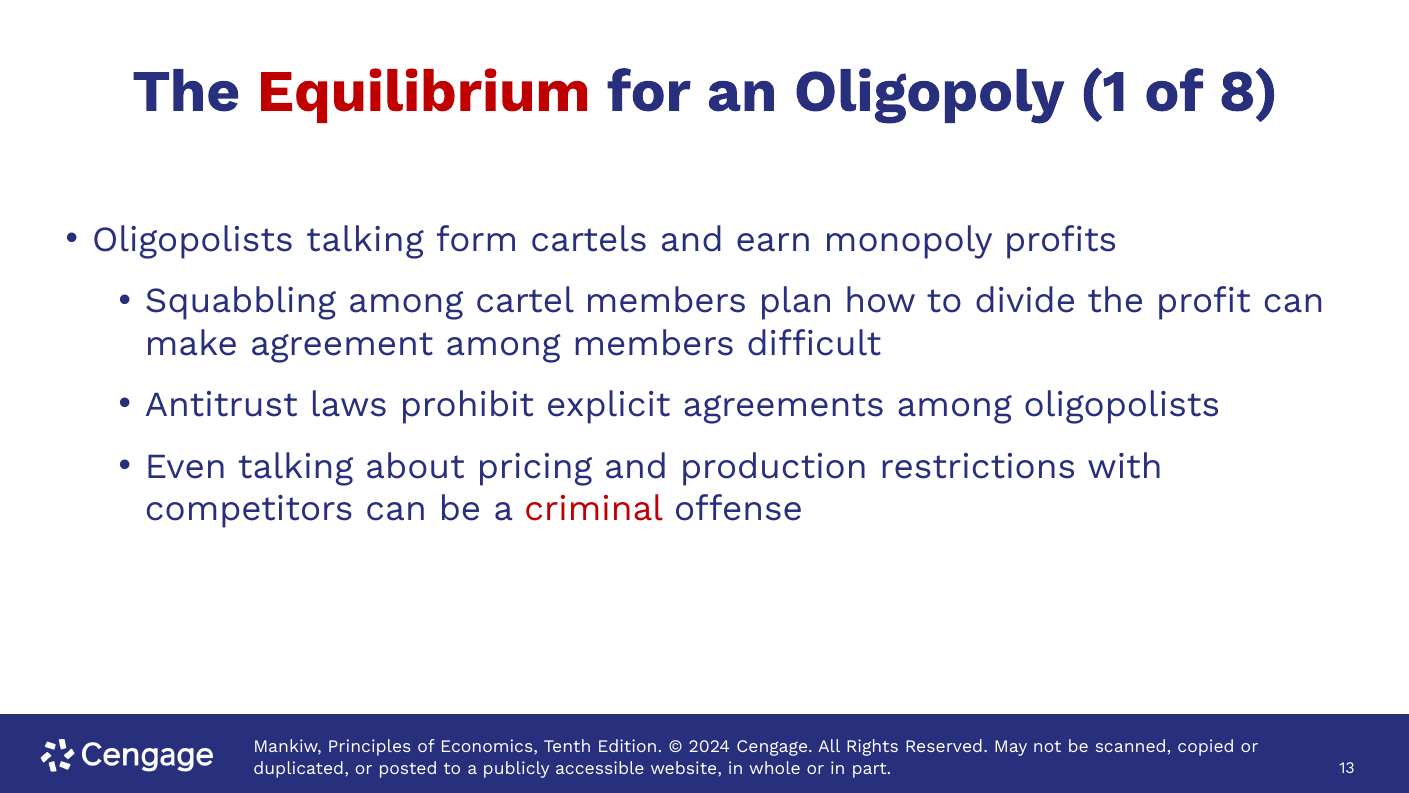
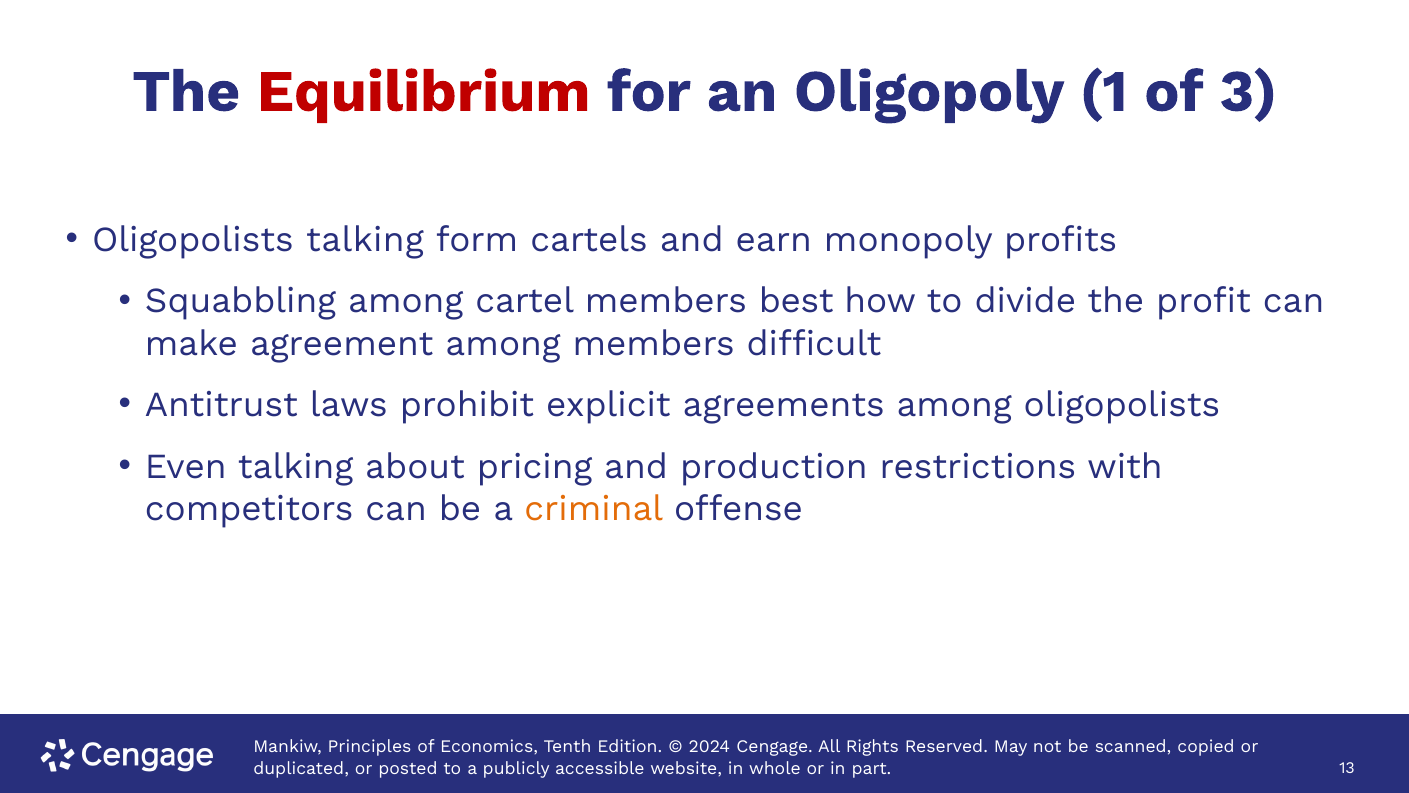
8: 8 -> 3 (1248, 91)
plan: plan -> best (796, 301)
criminal colour: red -> orange (594, 508)
